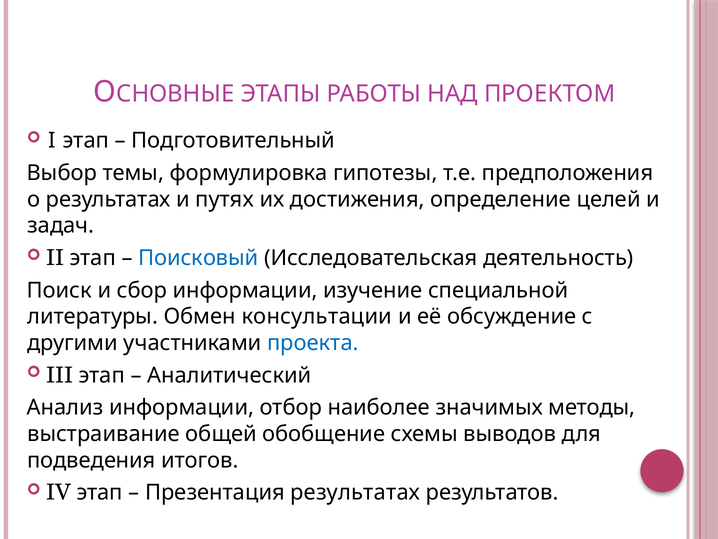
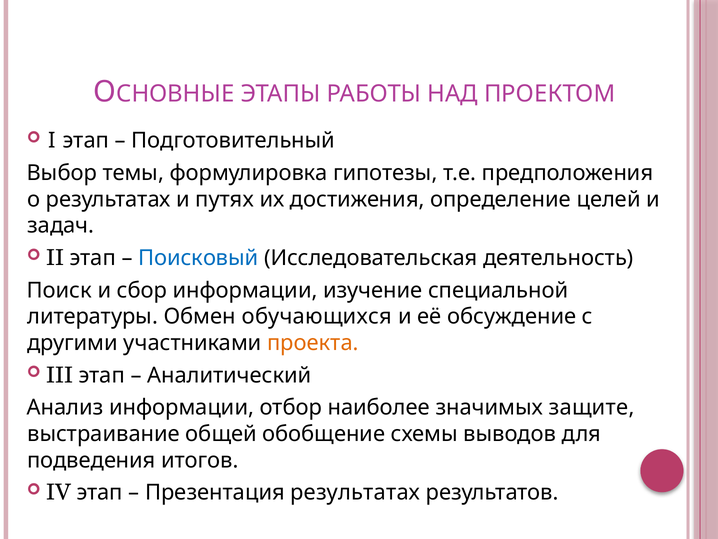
консультации: консультации -> обучающихся (317, 316)
проекта colour: blue -> orange (313, 343)
методы: методы -> защите (592, 407)
